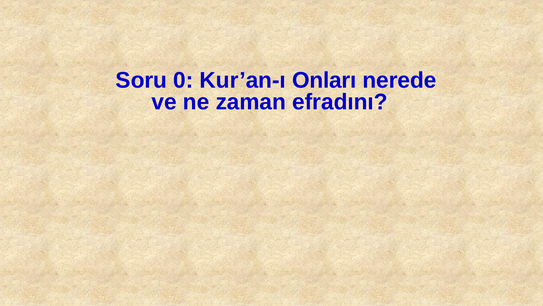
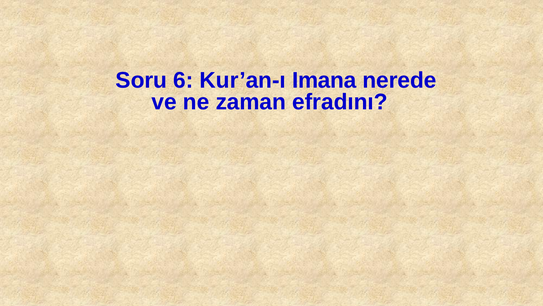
0: 0 -> 6 (183, 80)
Onları: Onları -> Imana (324, 80)
